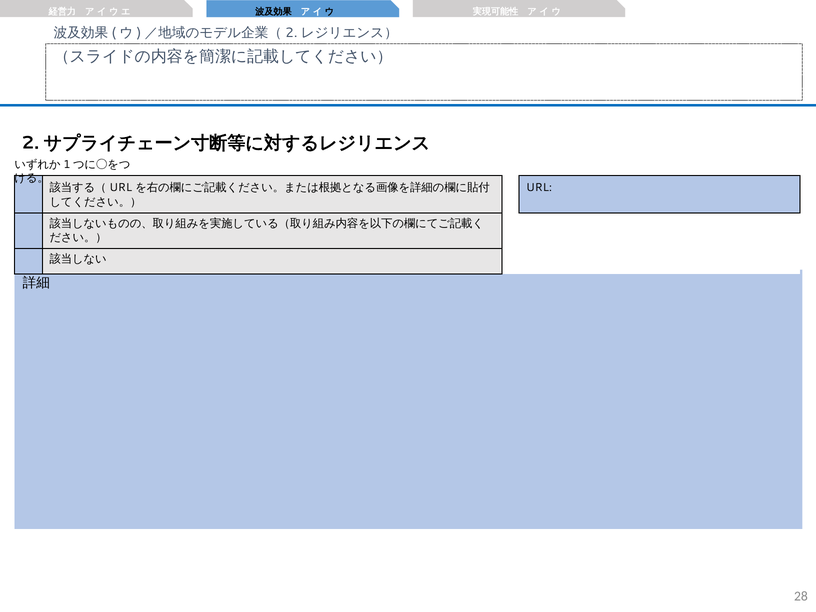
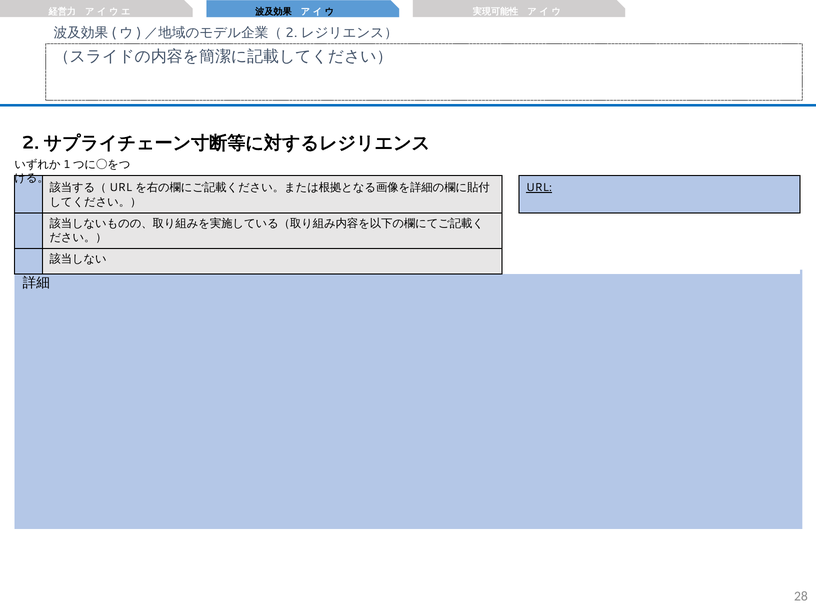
URL underline: none -> present (539, 188)
